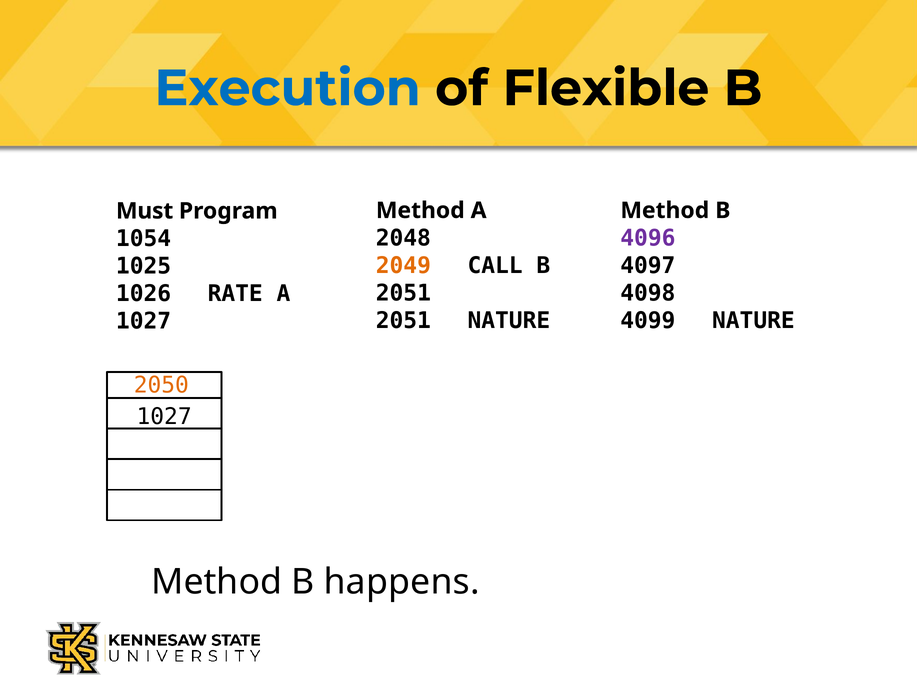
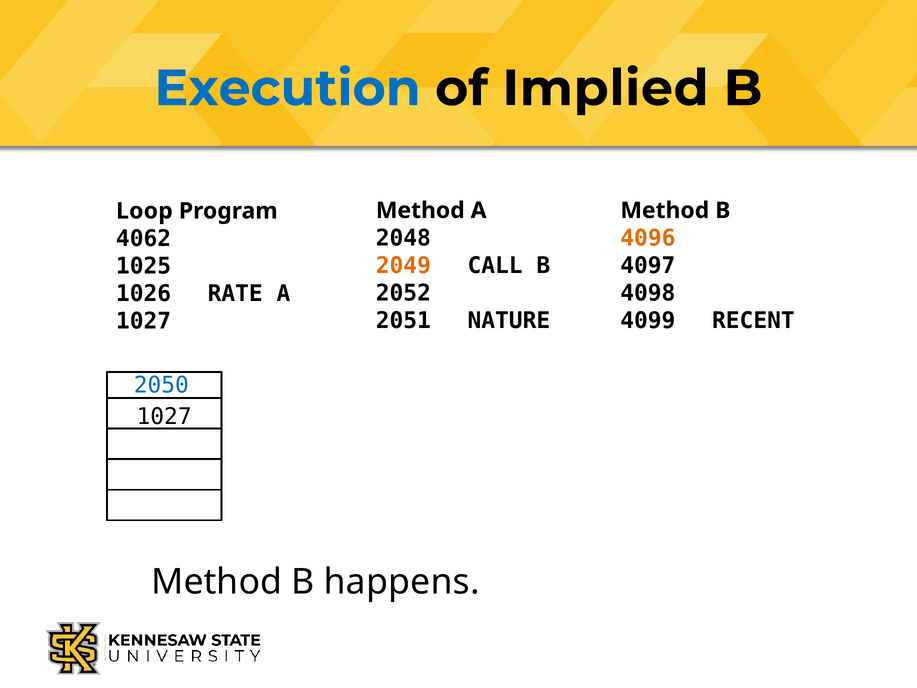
Flexible: Flexible -> Implied (606, 88)
Must: Must -> Loop (144, 211)
4096 colour: purple -> orange (648, 238)
1054: 1054 -> 4062 (144, 238)
2051: 2051 -> 2052 (403, 293)
4099 NATURE: NATURE -> RECENT (753, 320)
2050 colour: orange -> blue (161, 385)
